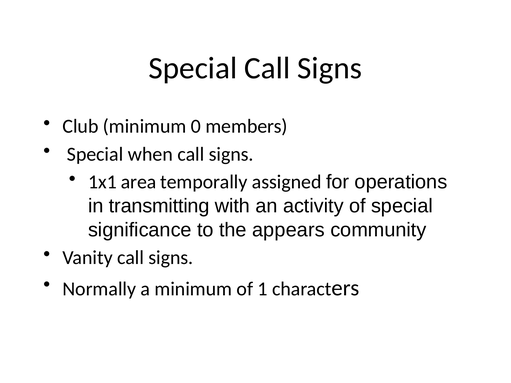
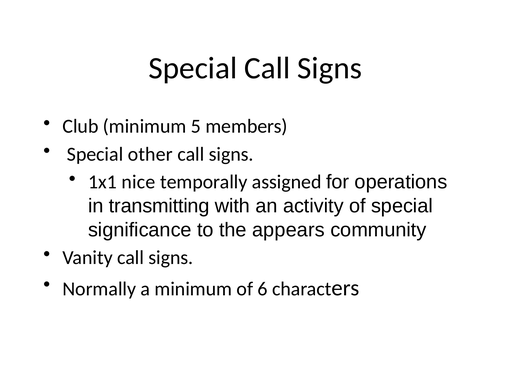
0: 0 -> 5 (196, 127)
when: when -> other (150, 154)
area: area -> nice (138, 182)
1: 1 -> 6 (263, 289)
